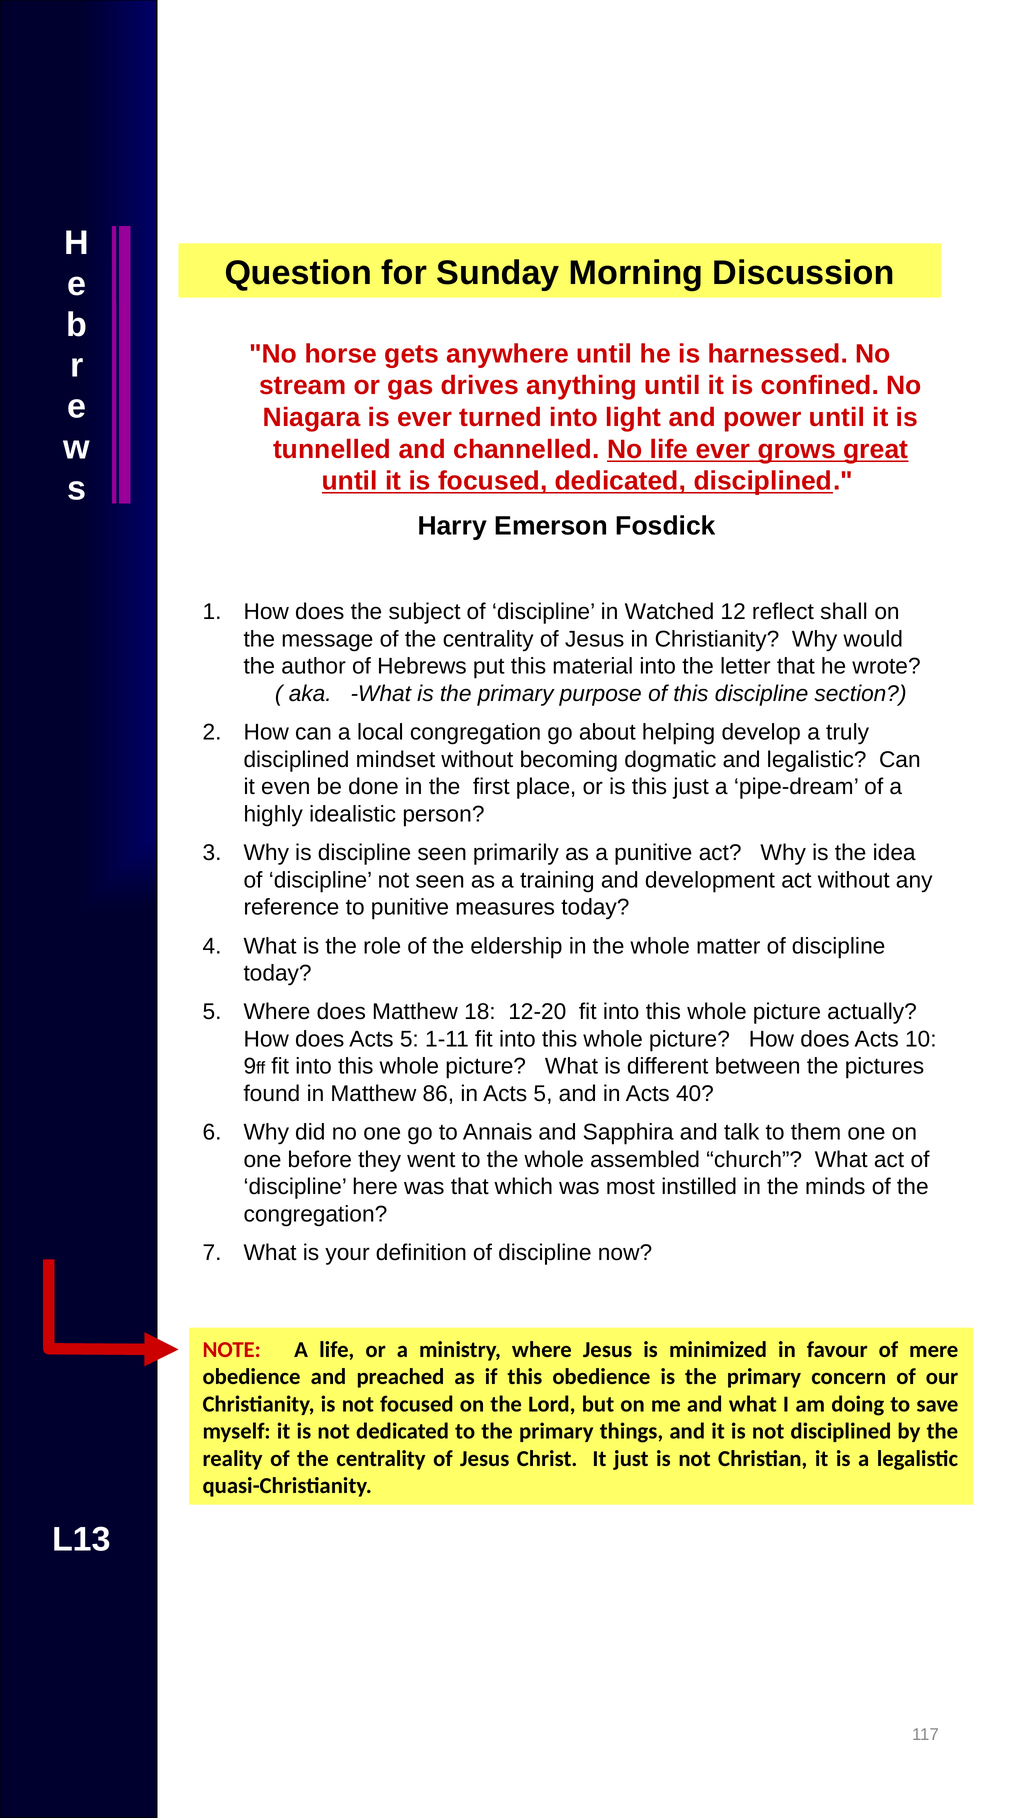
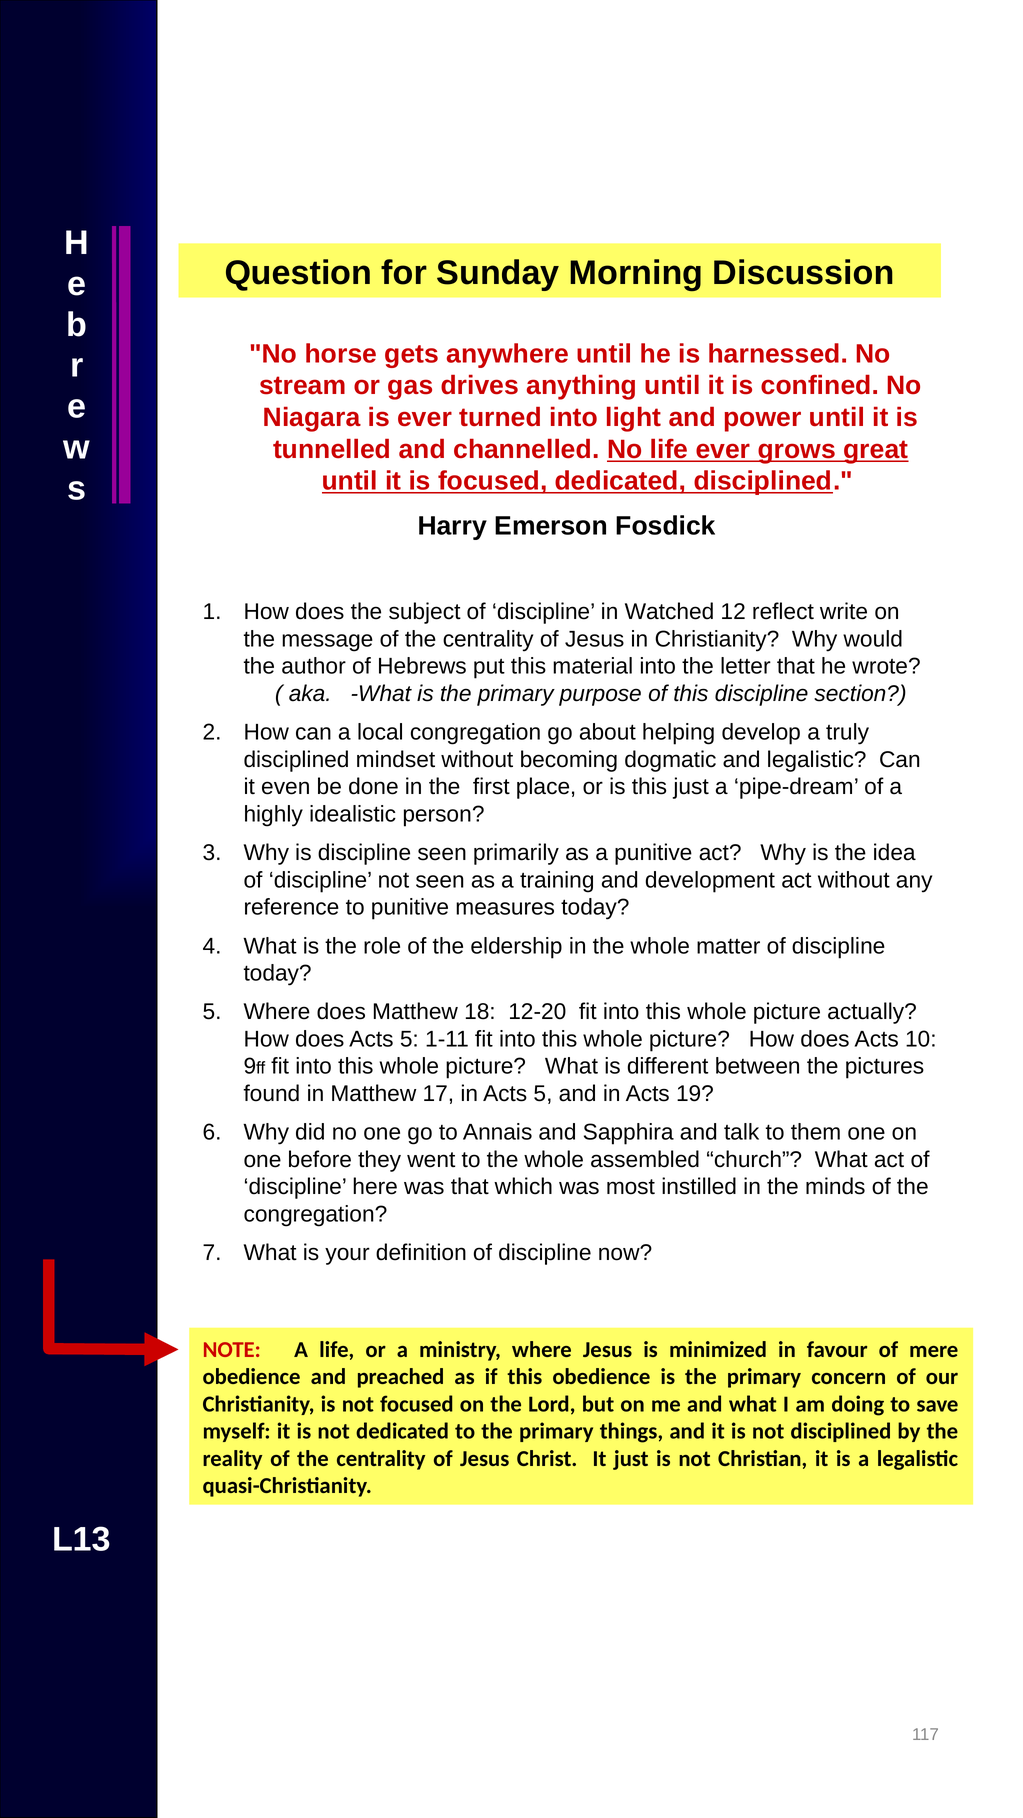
shall: shall -> write (844, 612)
86: 86 -> 17 (438, 1094)
40: 40 -> 19 (695, 1094)
